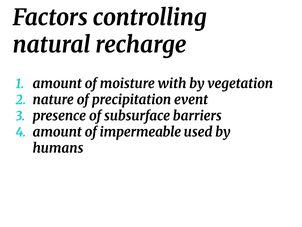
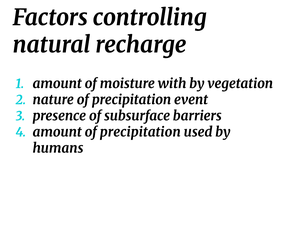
amount of impermeable: impermeable -> precipitation (140, 132)
